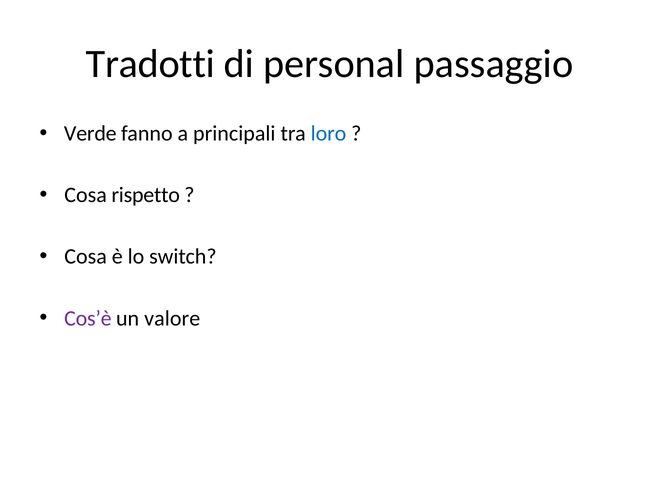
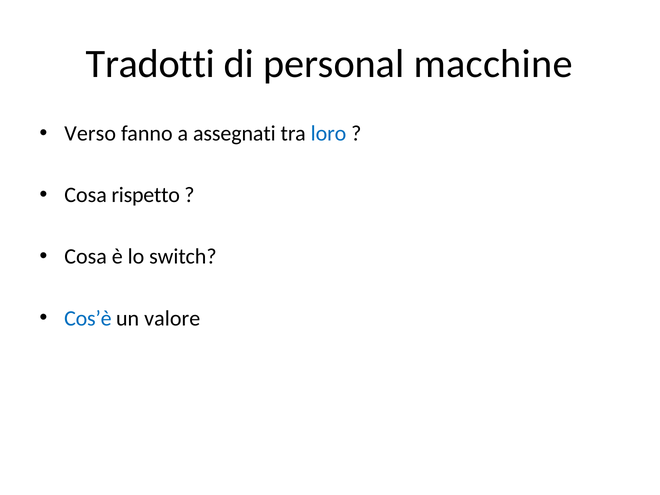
passaggio: passaggio -> macchine (493, 64)
Verde: Verde -> Verso (90, 134)
principali: principali -> assegnati (234, 134)
Cos’è colour: purple -> blue (88, 318)
